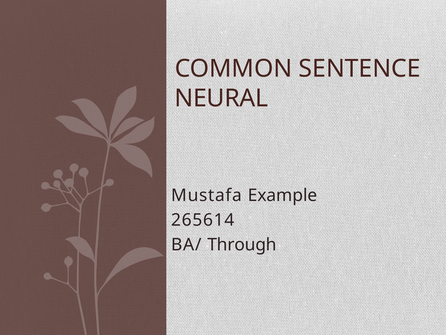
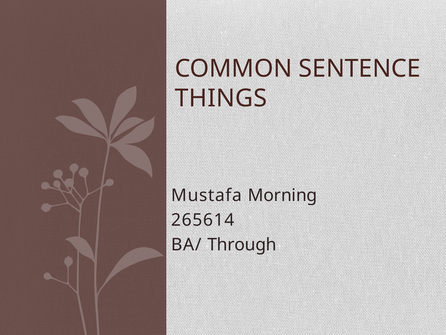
NEURAL: NEURAL -> THINGS (221, 98)
Example: Example -> Morning (283, 195)
